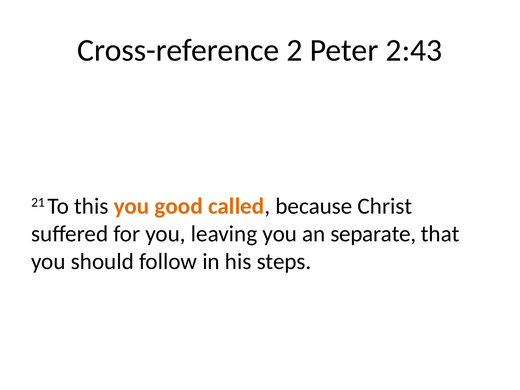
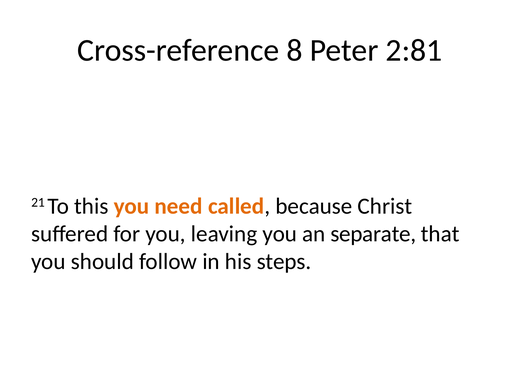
2: 2 -> 8 (295, 50)
2:43: 2:43 -> 2:81 (414, 50)
good: good -> need (179, 206)
